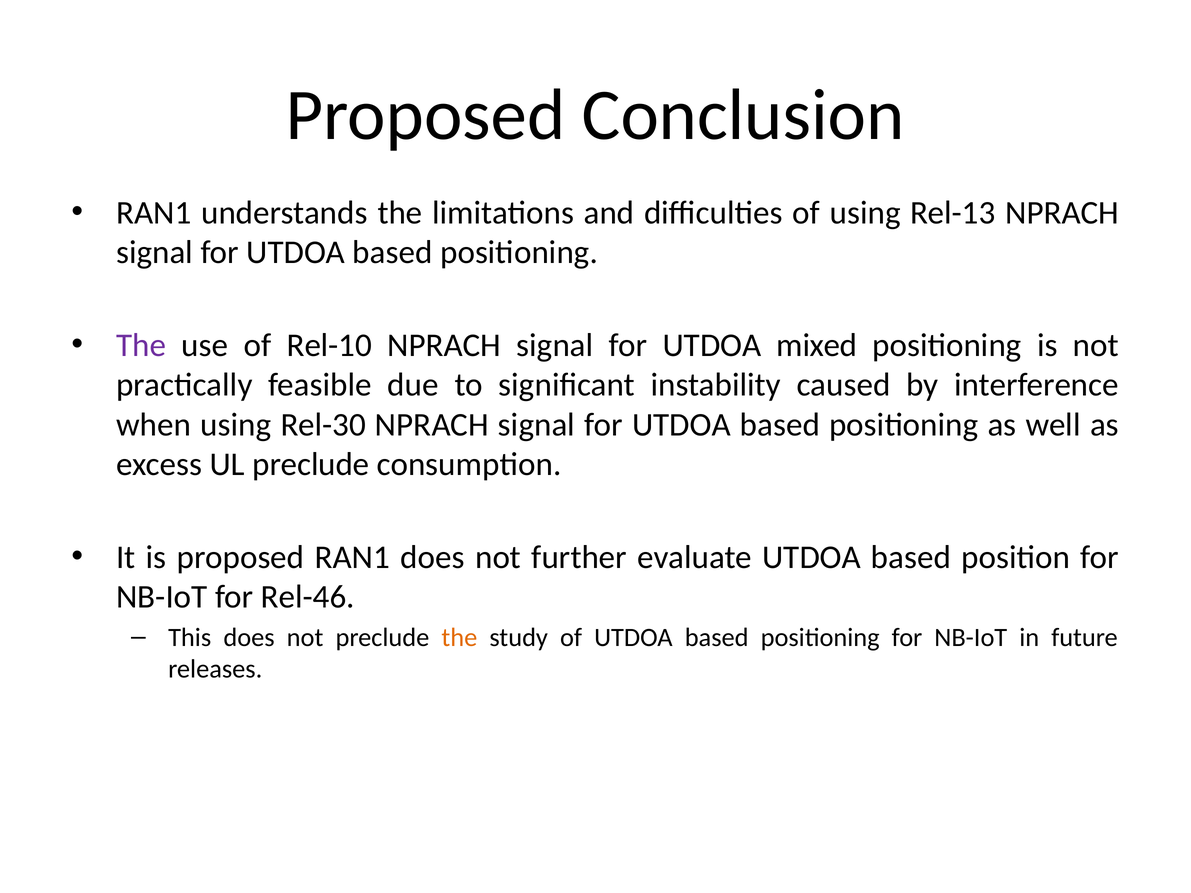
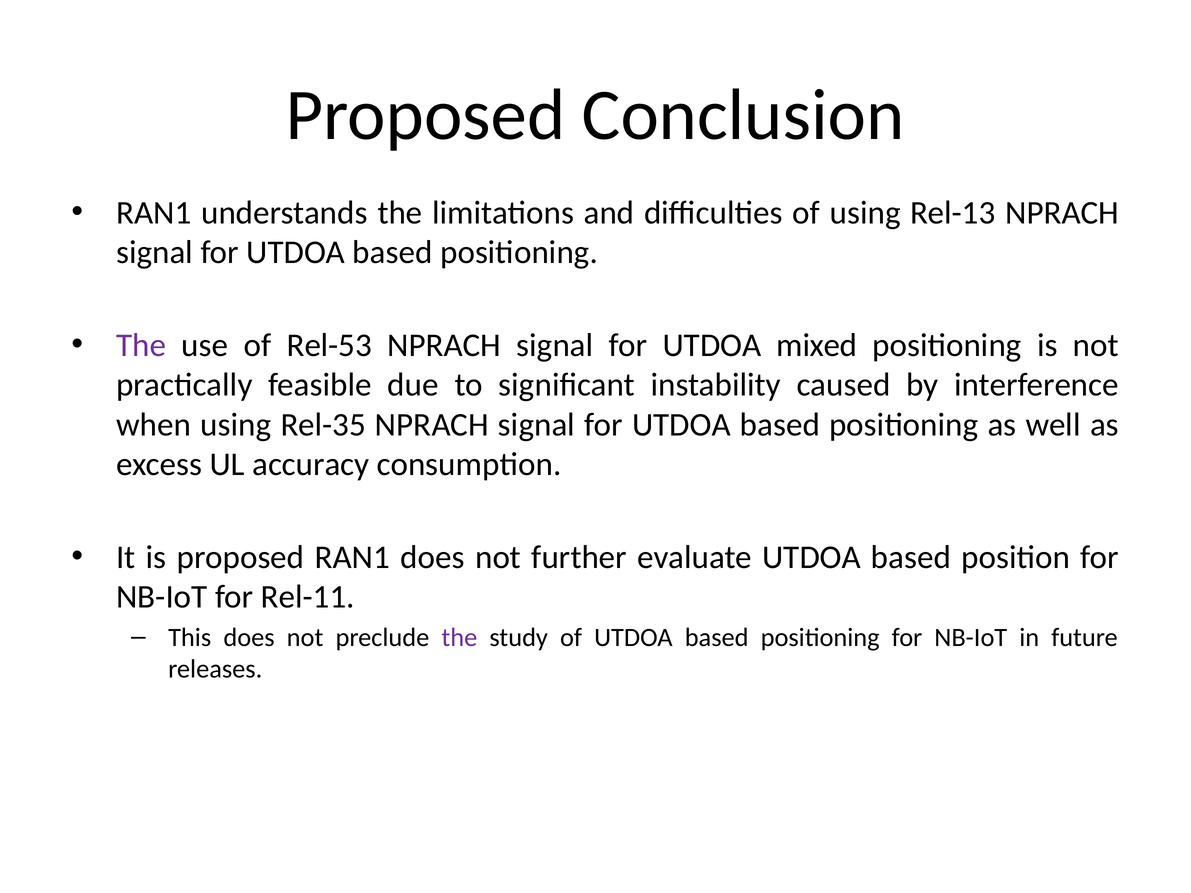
Rel-10: Rel-10 -> Rel-53 (329, 345)
Rel-30: Rel-30 -> Rel-35 (323, 425)
UL preclude: preclude -> accuracy (311, 465)
Rel-46: Rel-46 -> Rel-11 (308, 597)
the colour: orange -> purple (459, 638)
